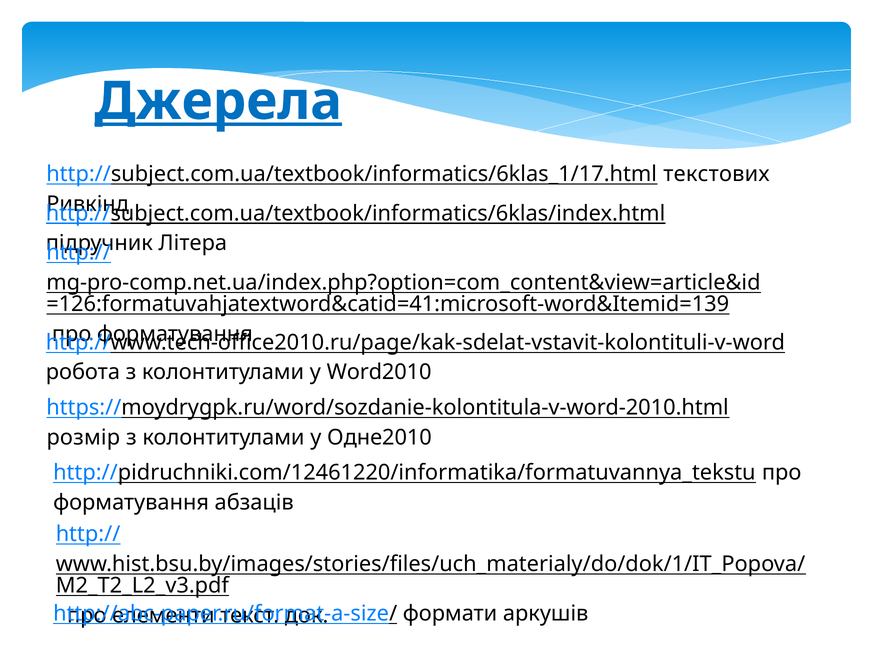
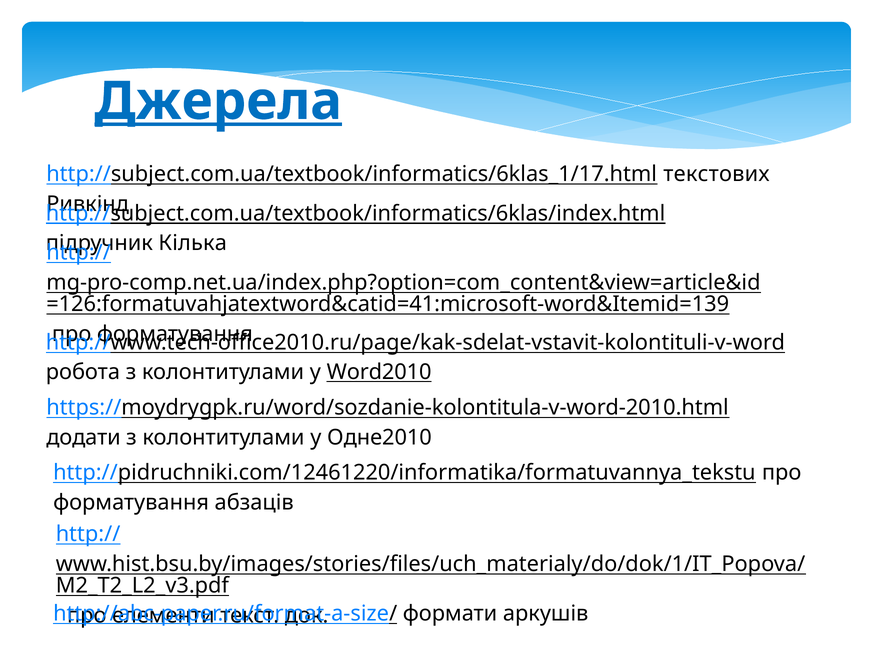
Літера: Літера -> Кілька (193, 243)
Word2010 underline: none -> present (379, 372)
розмір: розмір -> додати (83, 437)
